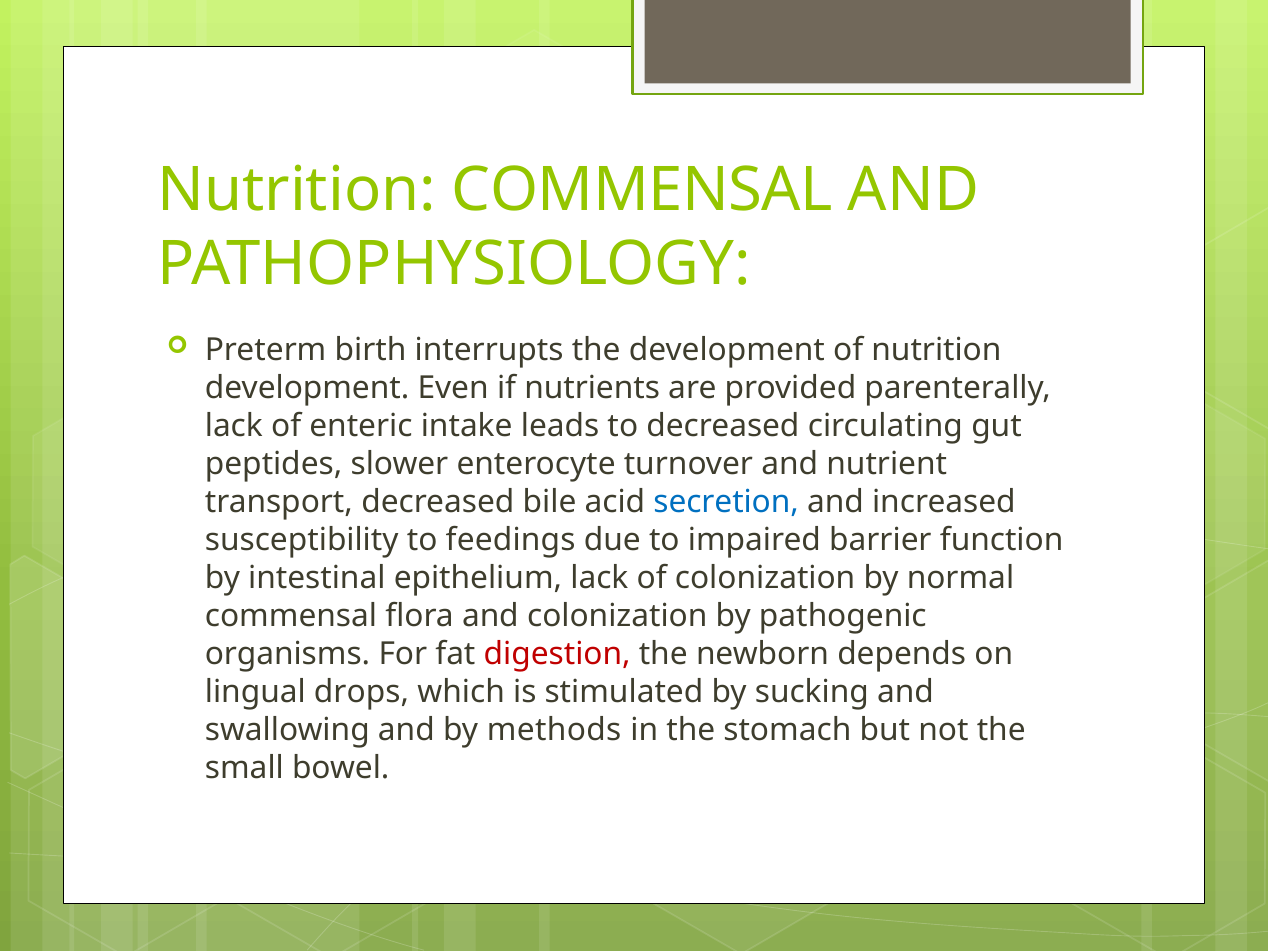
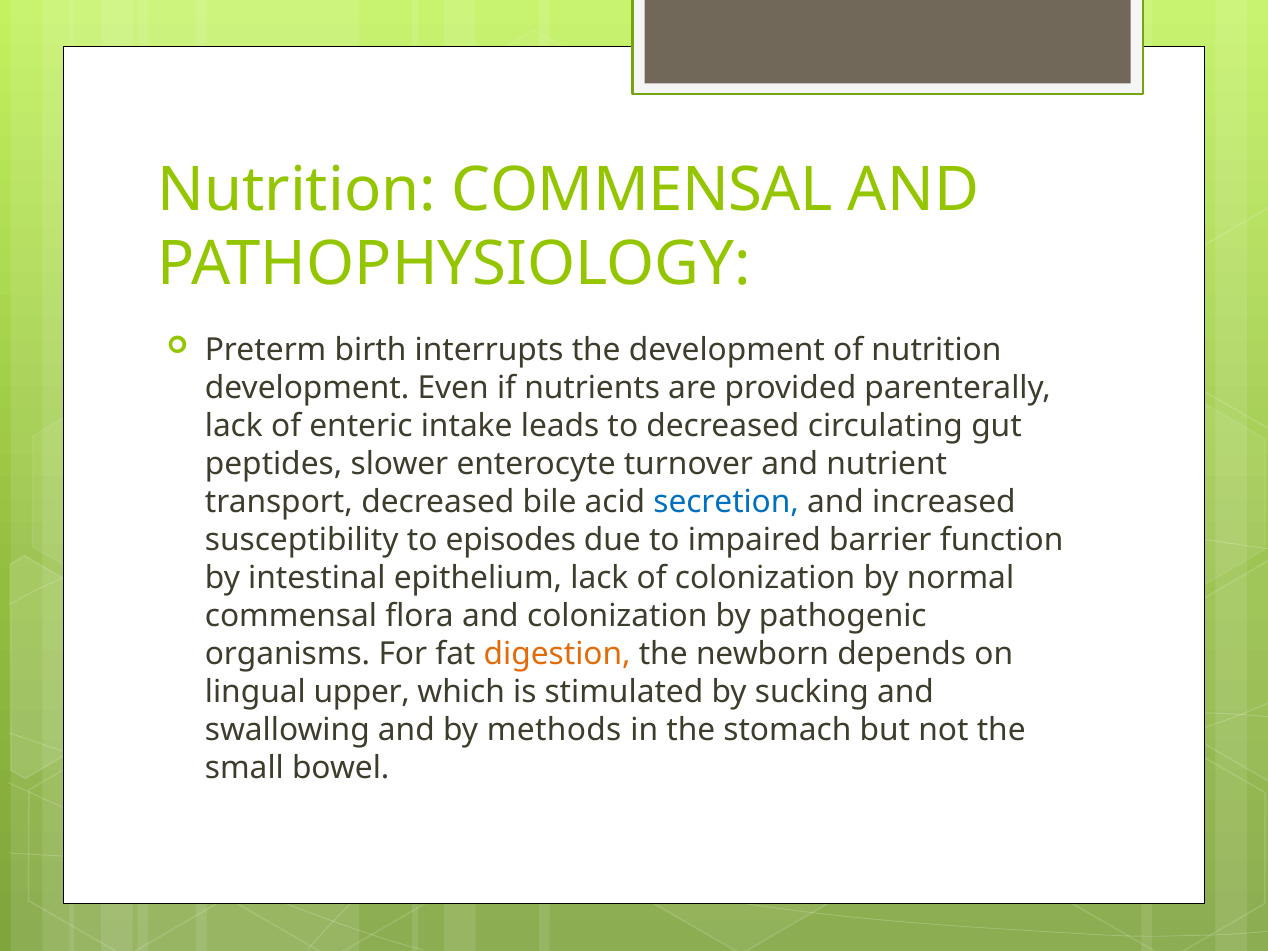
feedings: feedings -> episodes (511, 540)
digestion colour: red -> orange (557, 654)
drops: drops -> upper (362, 692)
